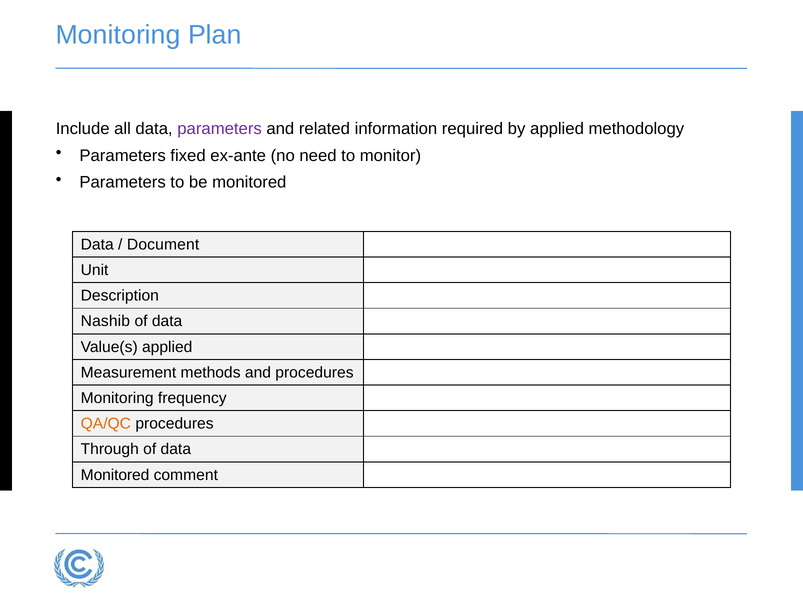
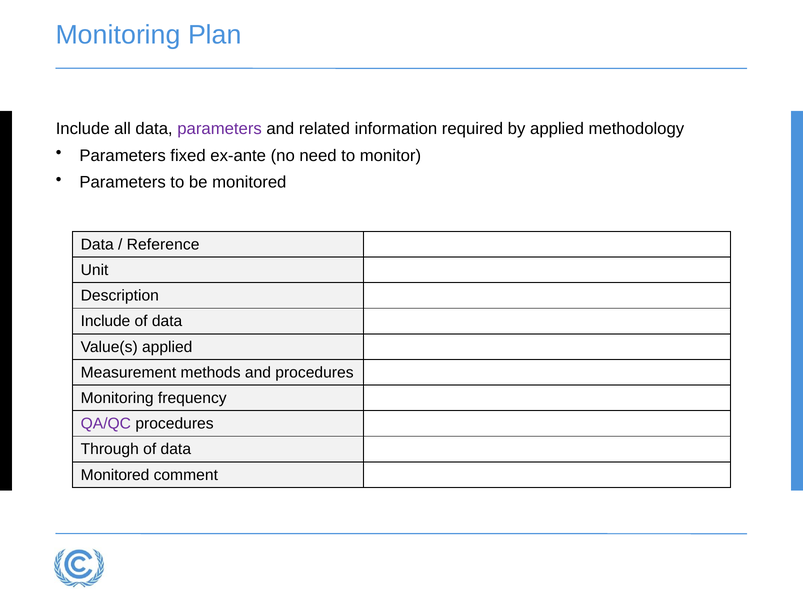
Document: Document -> Reference (163, 245)
Nashib: Nashib -> Include (105, 321)
QA/QC colour: orange -> purple (106, 424)
